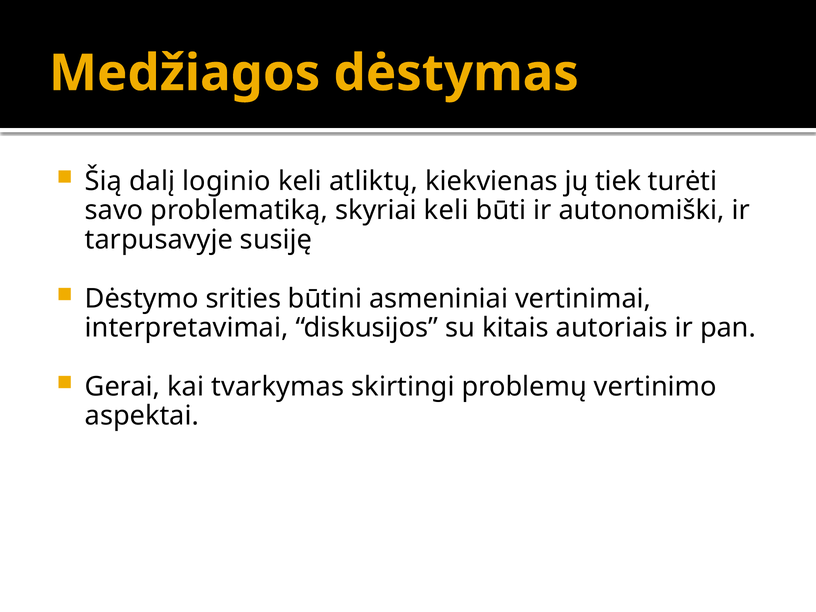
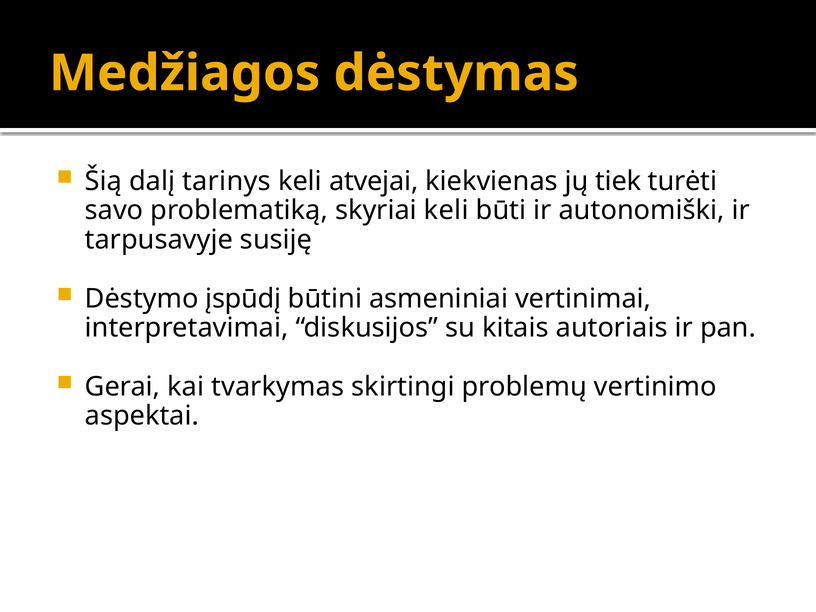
loginio: loginio -> tarinys (227, 181)
atliktų: atliktų -> atvejai (374, 181)
srities: srities -> įspūdį (243, 299)
